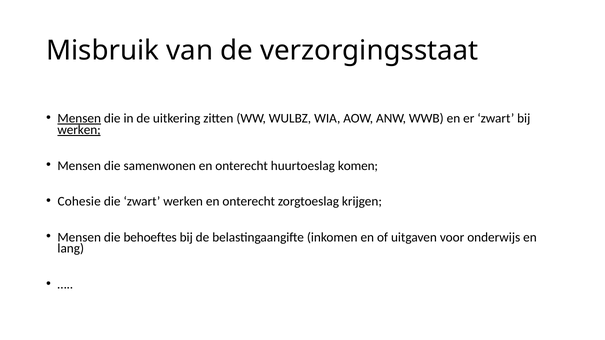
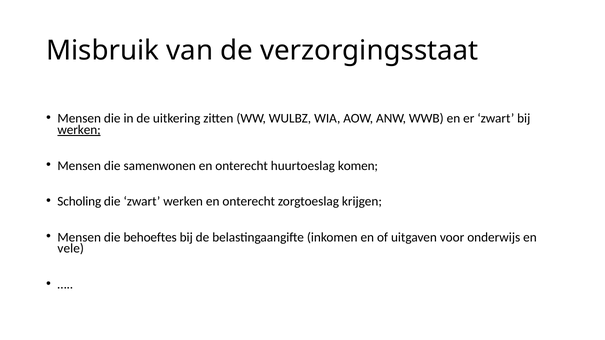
Mensen underline: present -> none (79, 119)
Cohesie: Cohesie -> Scholing (79, 202)
lang: lang -> vele (71, 249)
